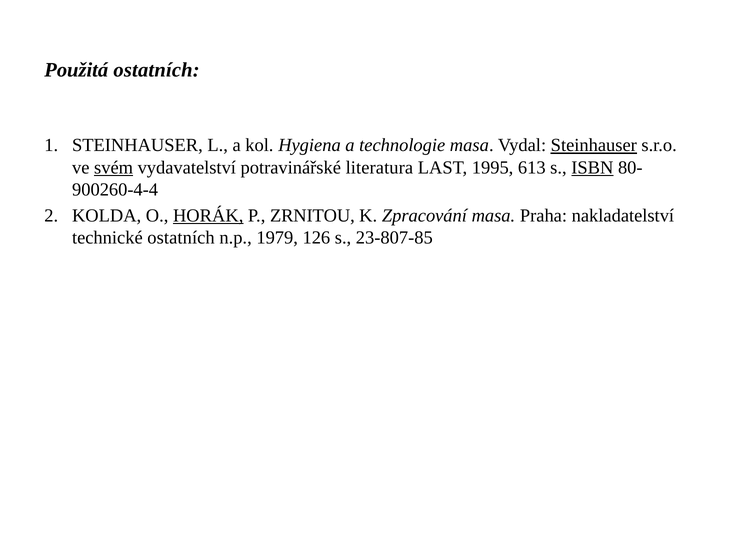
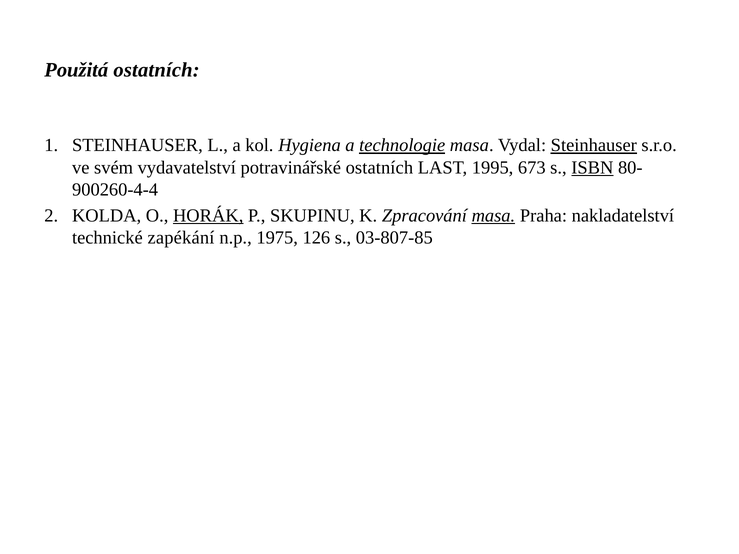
technologie underline: none -> present (402, 145)
svém underline: present -> none (114, 168)
potravinářské literatura: literatura -> ostatních (379, 168)
613: 613 -> 673 (532, 168)
ZRNITOU: ZRNITOU -> SKUPINU (312, 216)
masa underline: none -> present (493, 216)
technické ostatních: ostatních -> zapékání (181, 238)
1979: 1979 -> 1975 (277, 238)
23-807-85: 23-807-85 -> 03-807-85 (394, 238)
